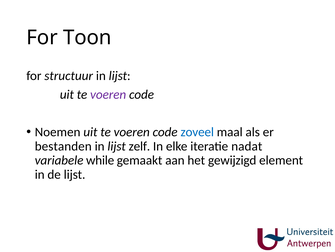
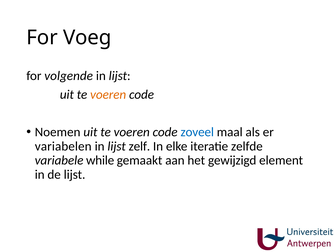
Toon: Toon -> Voeg (87, 38)
structuur: structuur -> volgende (69, 76)
voeren colour: purple -> orange (108, 94)
bestanden: bestanden -> variabelen (63, 146)
nadat: nadat -> zelfde (247, 146)
